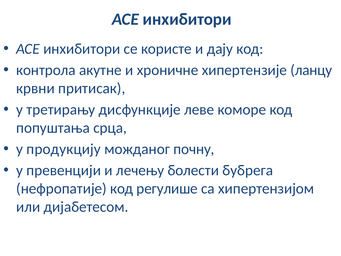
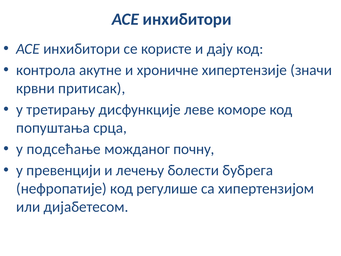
ланцу: ланцу -> значи (311, 70)
продукцију: продукцију -> подсећање (64, 149)
